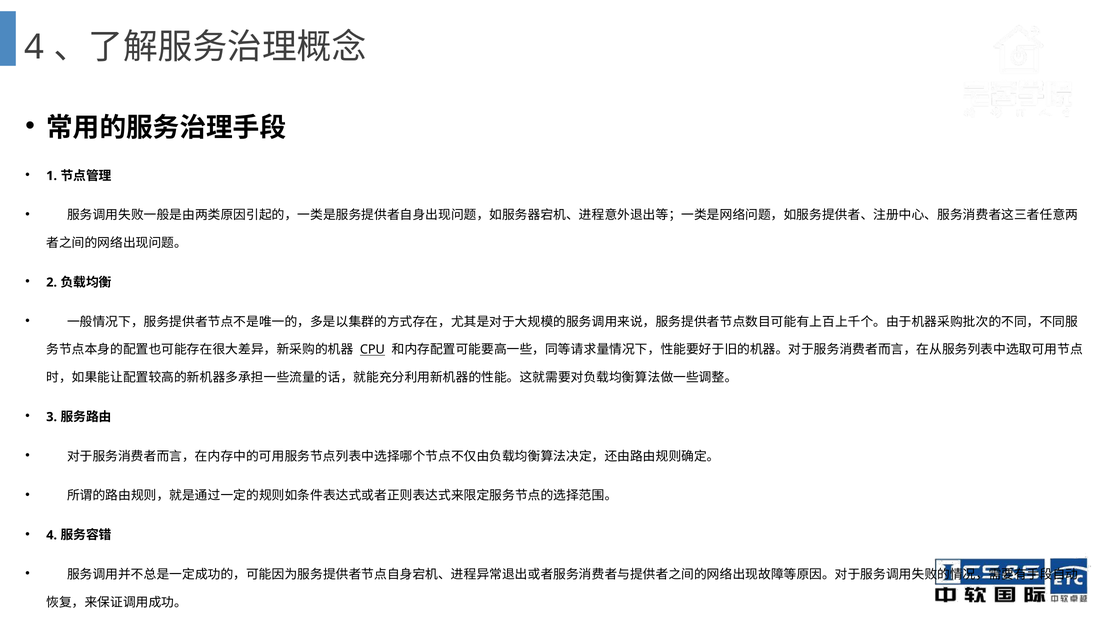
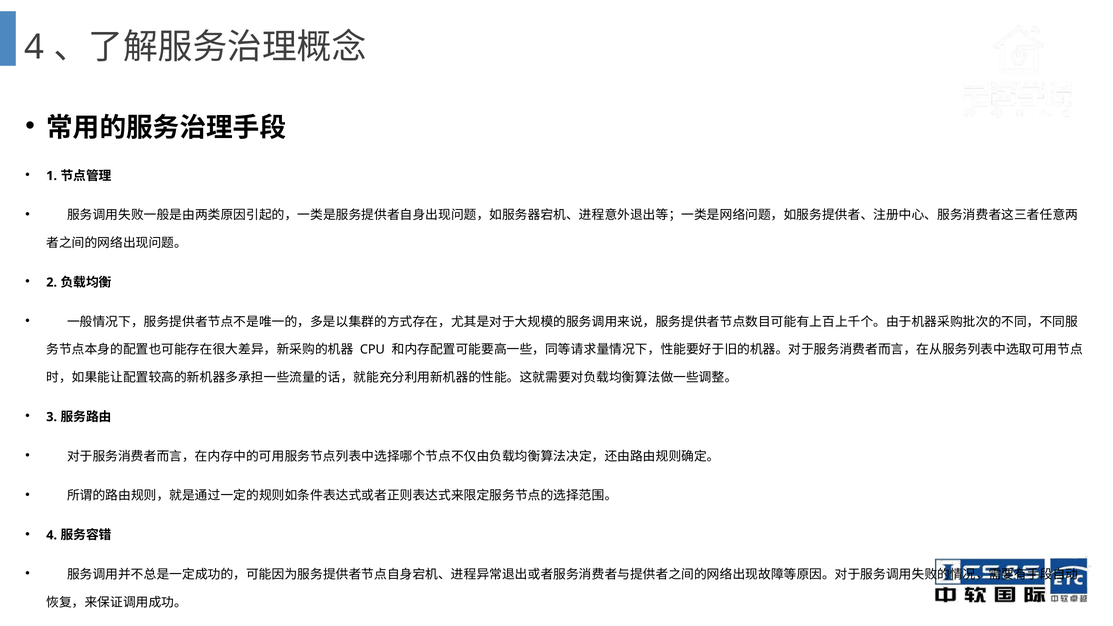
CPU underline: present -> none (372, 350)
